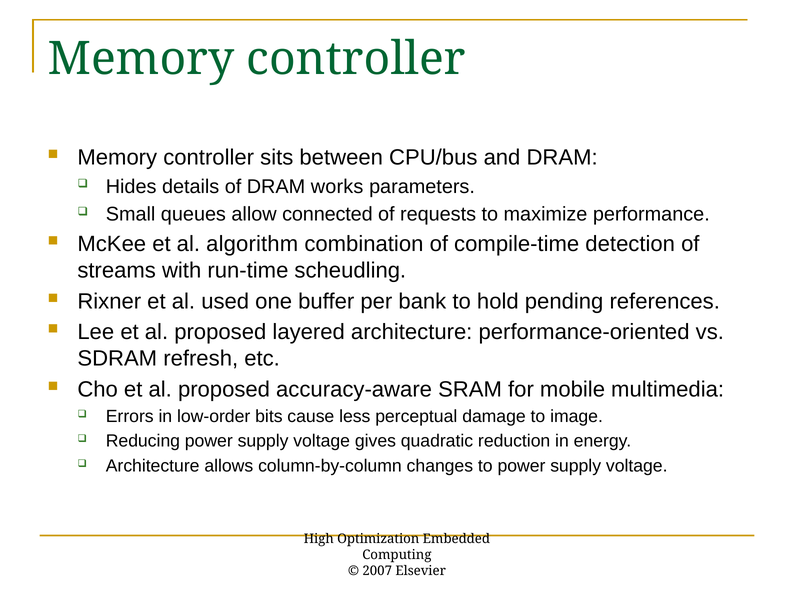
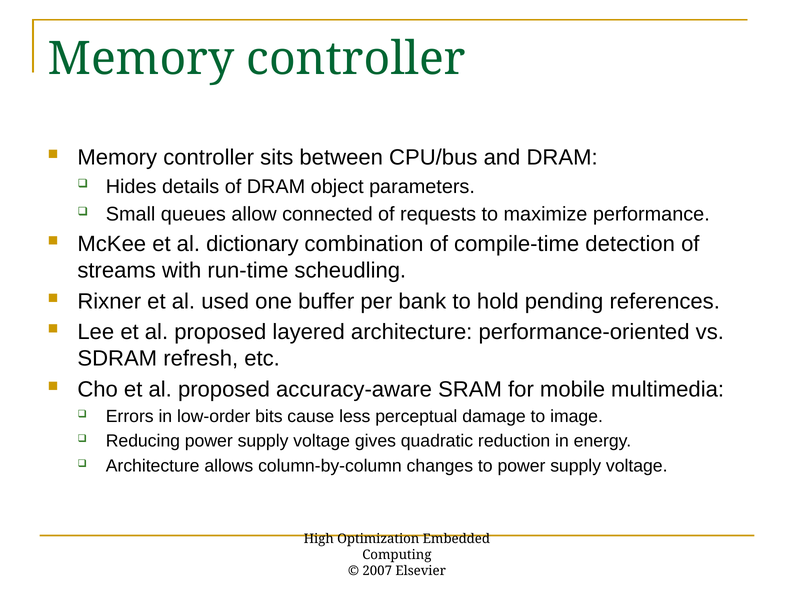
works: works -> object (337, 187)
algorithm: algorithm -> dictionary (252, 244)
